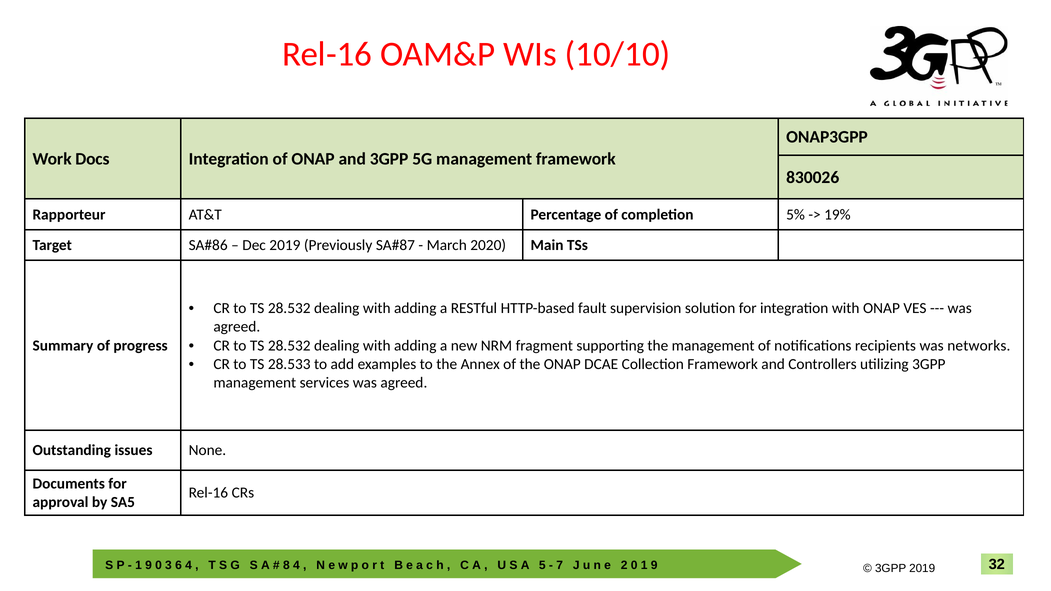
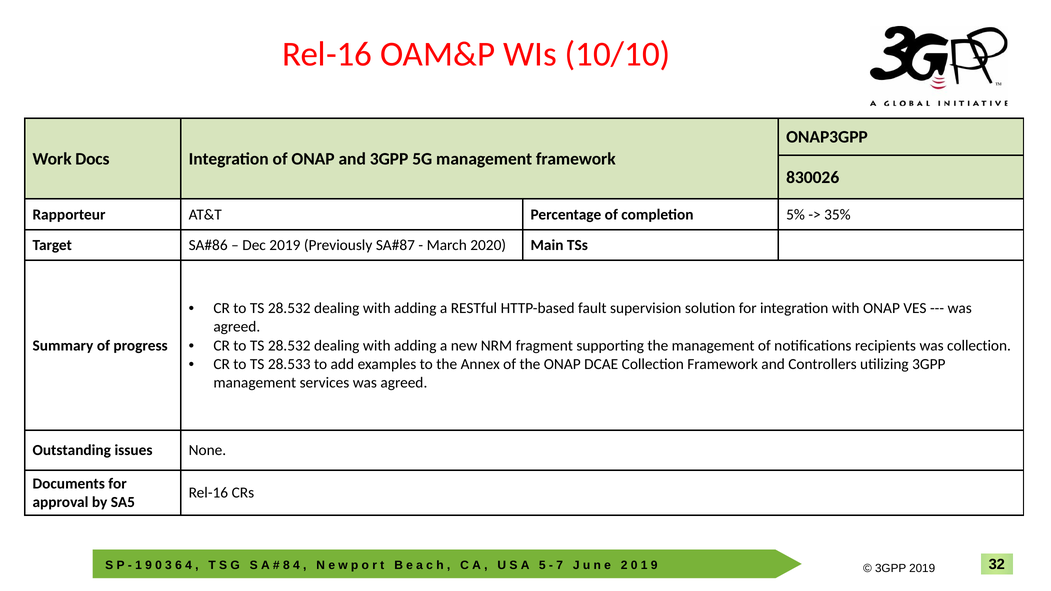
19%: 19% -> 35% (837, 215)
was networks: networks -> collection (979, 346)
